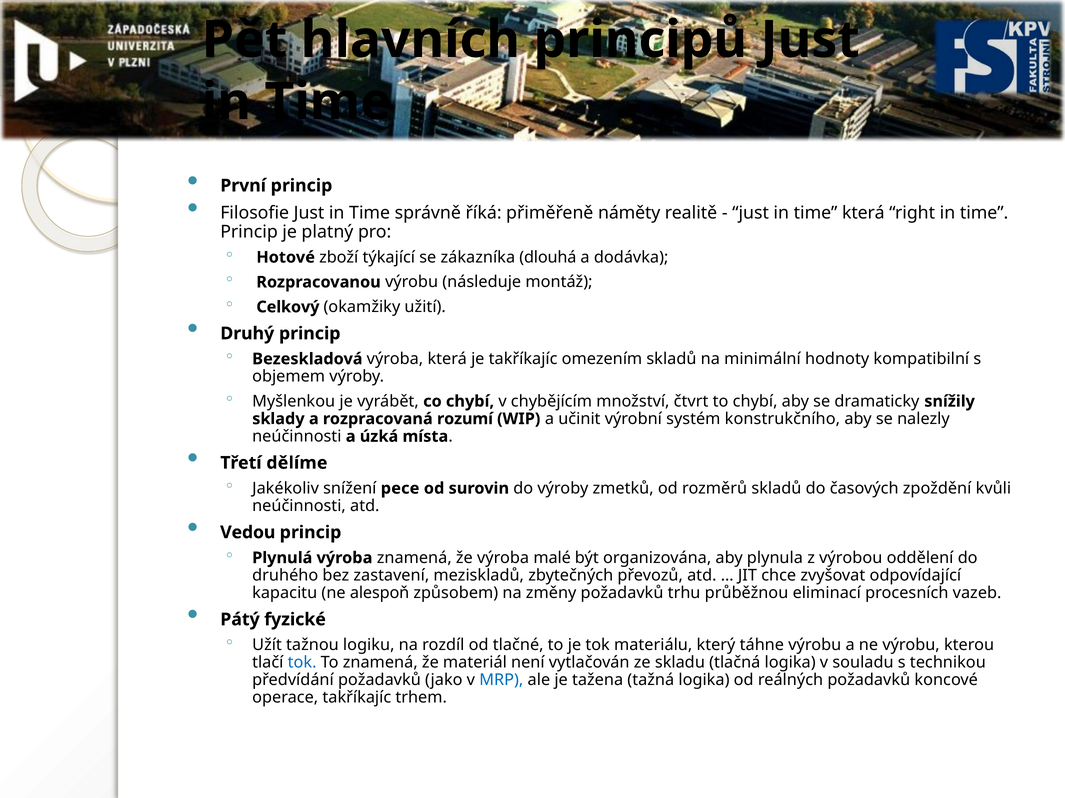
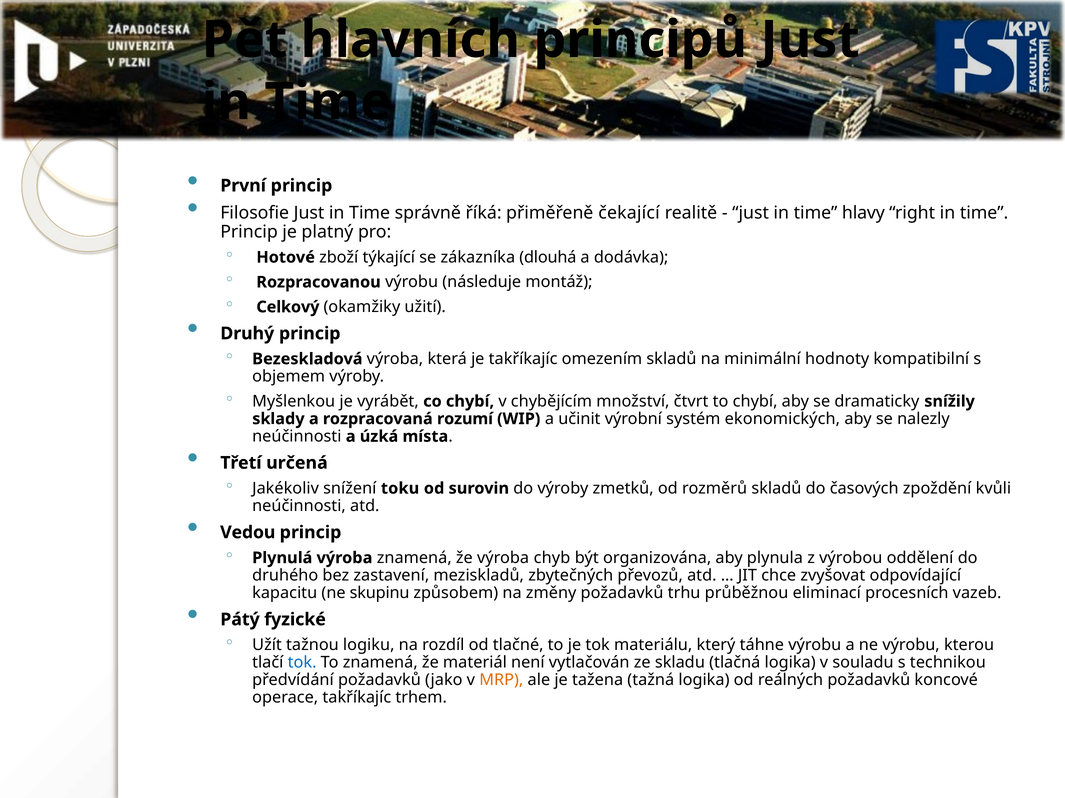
náměty: náměty -> čekající (629, 213)
time která: která -> hlavy (863, 213)
konstrukčního: konstrukčního -> ekonomických (782, 419)
dělíme: dělíme -> určená (297, 463)
pece: pece -> toku (400, 489)
malé: malé -> chyb (552, 558)
alespoň: alespoň -> skupinu (380, 594)
MRP colour: blue -> orange (501, 681)
